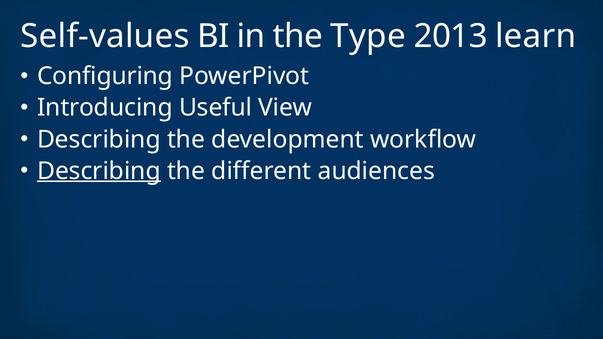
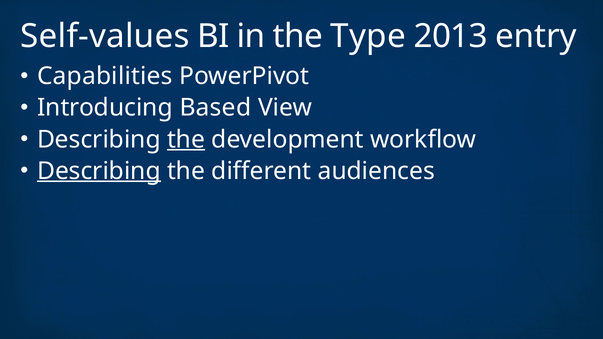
learn: learn -> entry (536, 37)
Configuring: Configuring -> Capabilities (105, 76)
Useful: Useful -> Based (215, 108)
the underline: none -> present (186, 139)
